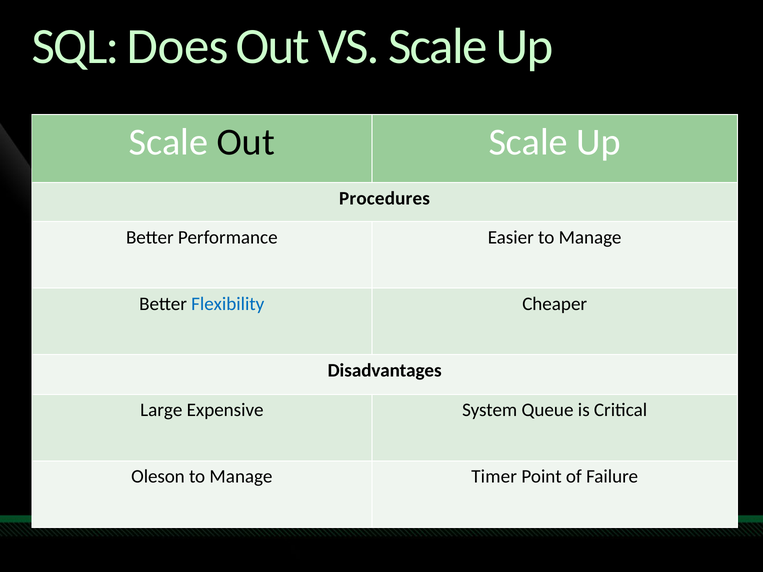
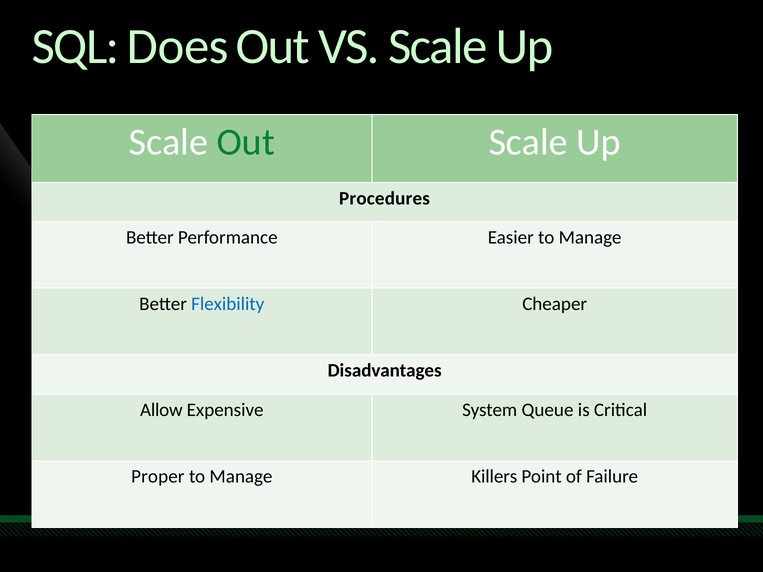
Out colour: black -> green (246, 142)
Large: Large -> Allow (161, 410)
Oleson: Oleson -> Proper (158, 477)
Timer: Timer -> Killers (494, 477)
